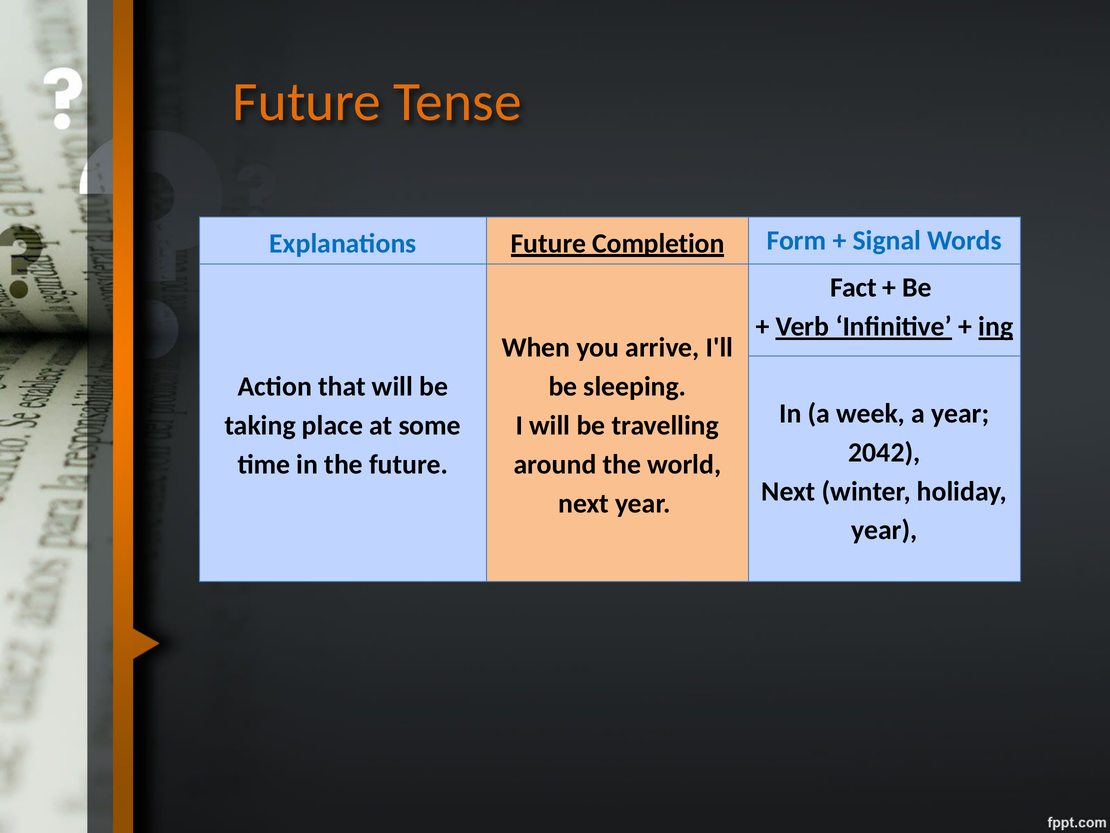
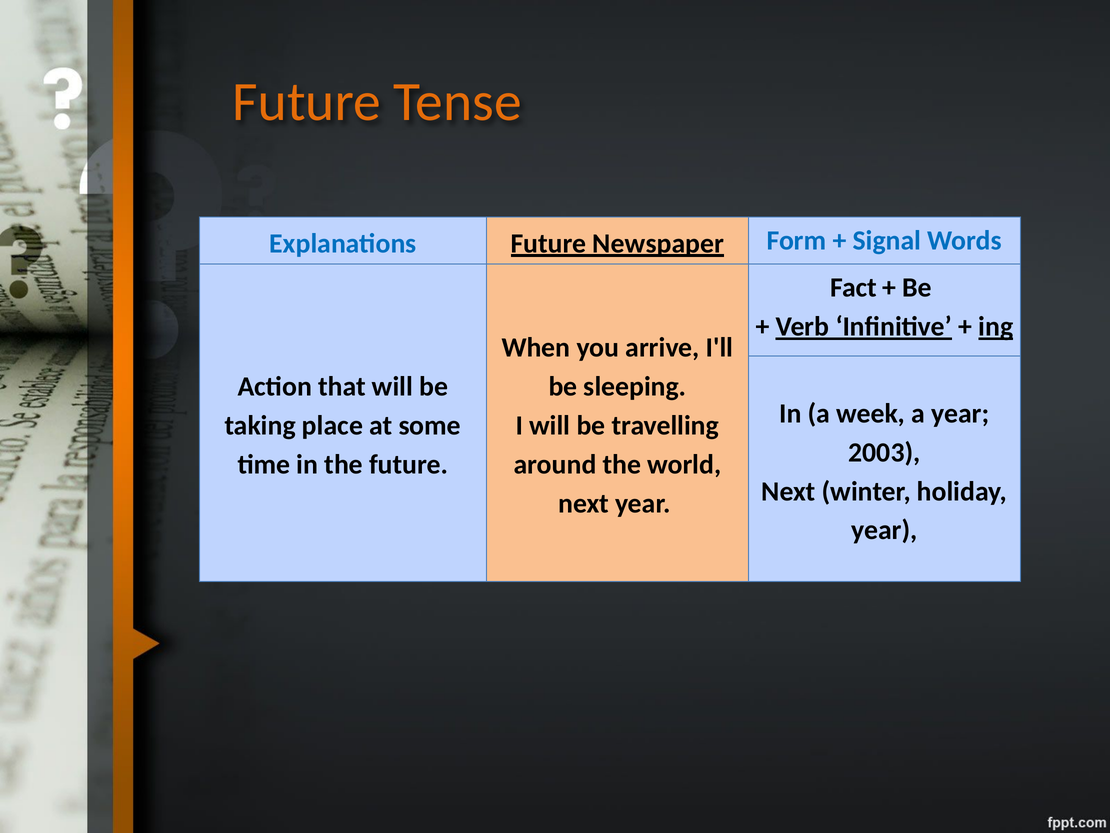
Completion: Completion -> Newspaper (658, 243)
2042: 2042 -> 2003 (884, 452)
